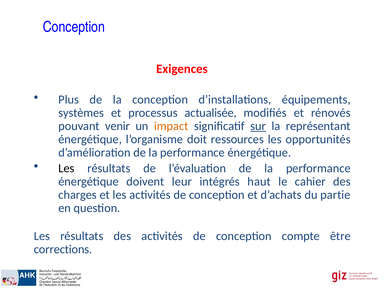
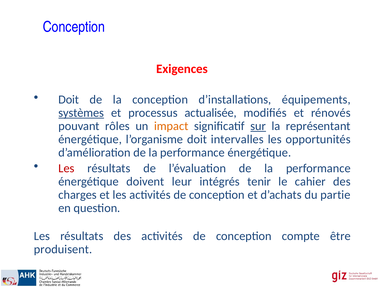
Plus: Plus -> Doit (69, 99)
systèmes underline: none -> present (81, 113)
venir: venir -> rôles (117, 126)
ressources: ressources -> intervalles (237, 139)
Les colour: black -> red (66, 168)
haut: haut -> tenir (259, 181)
corrections: corrections -> produisent (63, 249)
